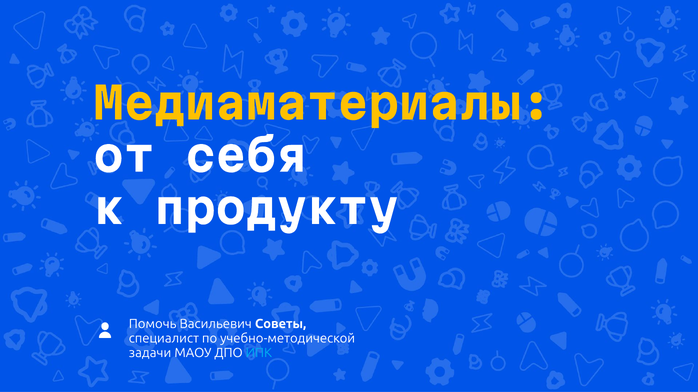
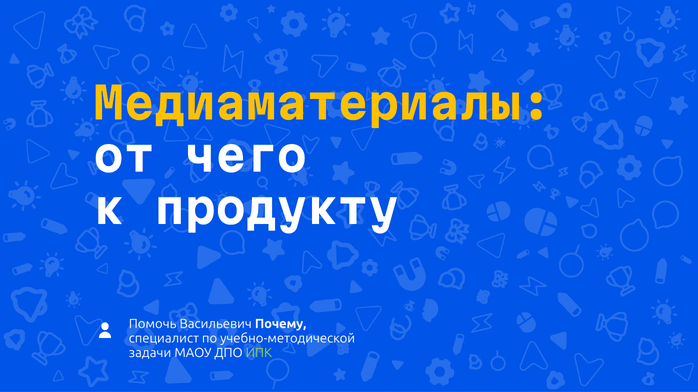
себя: себя -> чего (246, 158)
Советы: Советы -> Почему (281, 324)
ИПК colour: light blue -> light green (259, 353)
